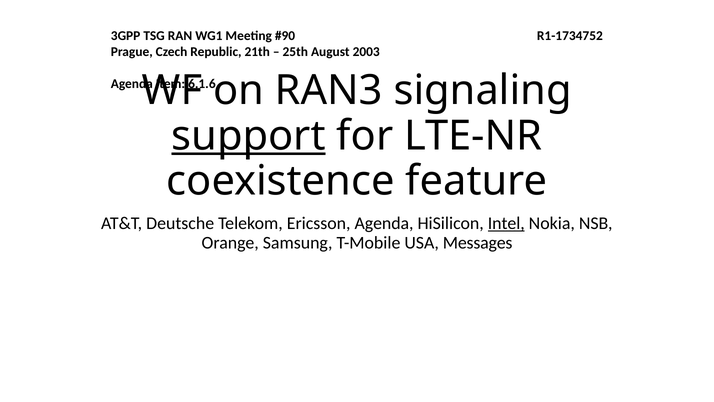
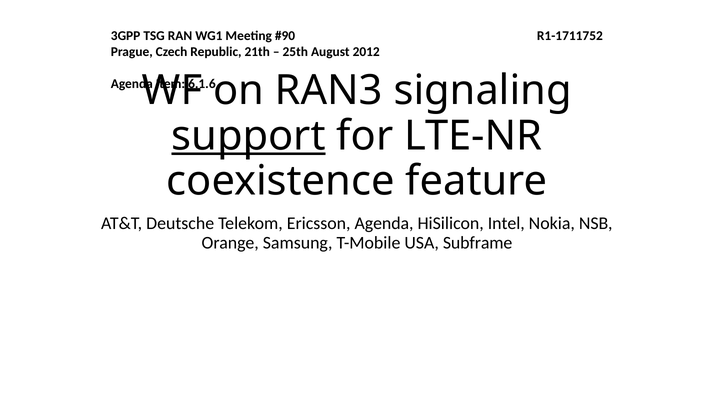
R1-1734752: R1-1734752 -> R1-1711752 (570, 36)
2003: 2003 -> 2012 (366, 52)
Intel underline: present -> none (506, 223)
Messages: Messages -> Subframe (478, 242)
